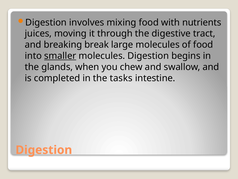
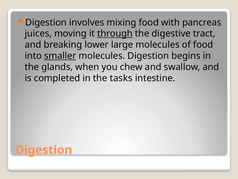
nutrients: nutrients -> pancreas (202, 22)
through underline: none -> present (115, 33)
break: break -> lower (97, 45)
